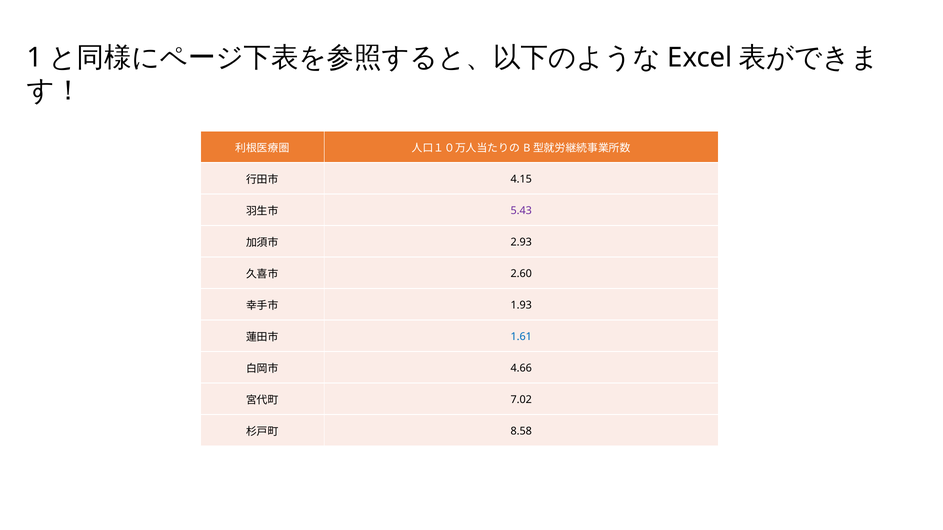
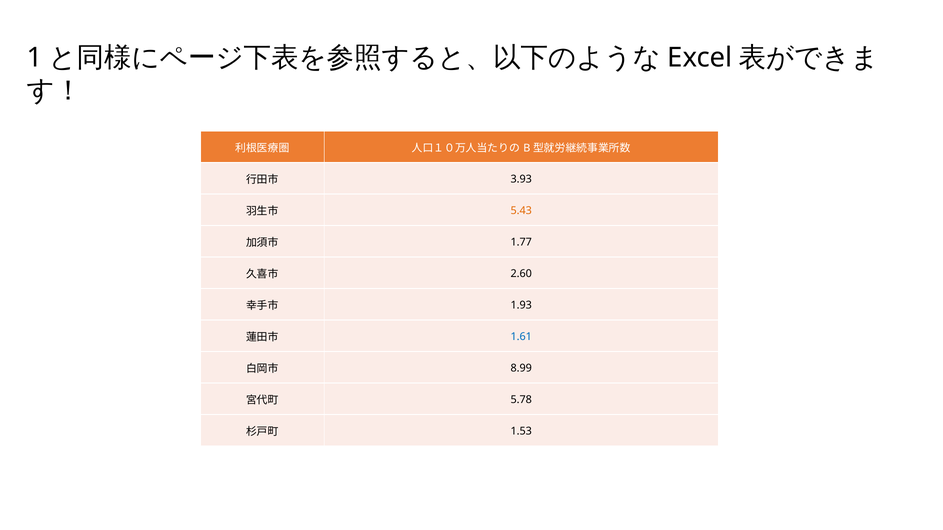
4.15: 4.15 -> 3.93 (521, 179)
5.43 colour: purple -> orange (521, 211)
2.93: 2.93 -> 1.77 (521, 242)
4.66: 4.66 -> 8.99 (521, 368)
7.02: 7.02 -> 5.78 (521, 400)
8.58: 8.58 -> 1.53 (521, 431)
